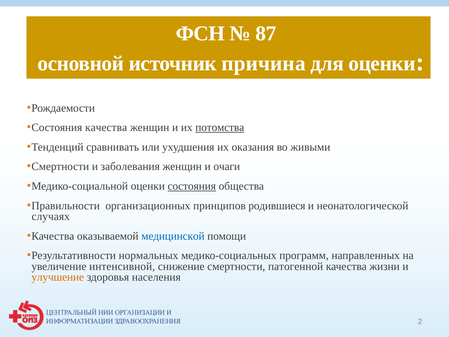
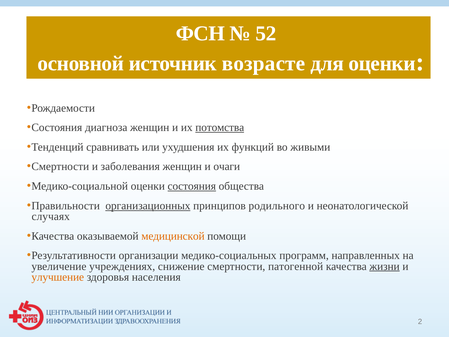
87: 87 -> 52 (266, 34)
причина: причина -> возрасте (264, 63)
Состояния качества: качества -> диагноза (106, 127)
оказания: оказания -> функций (253, 147)
организационных underline: none -> present (148, 206)
родившиеся: родившиеся -> родильного (277, 206)
медицинской colour: blue -> orange (173, 236)
нормальных: нормальных -> организации (149, 255)
интенсивной: интенсивной -> учреждениях (122, 266)
жизни underline: none -> present (385, 266)
